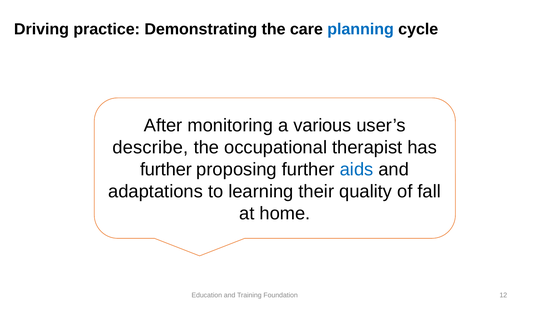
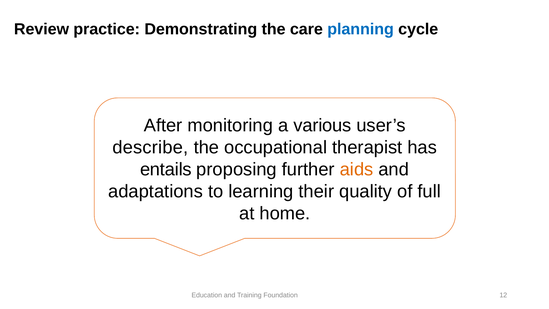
Driving: Driving -> Review (42, 29)
further: further -> entails (166, 169)
aids colour: blue -> orange (357, 169)
fall: fall -> full (429, 191)
